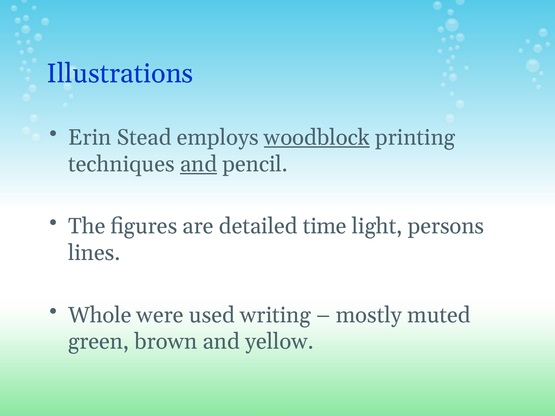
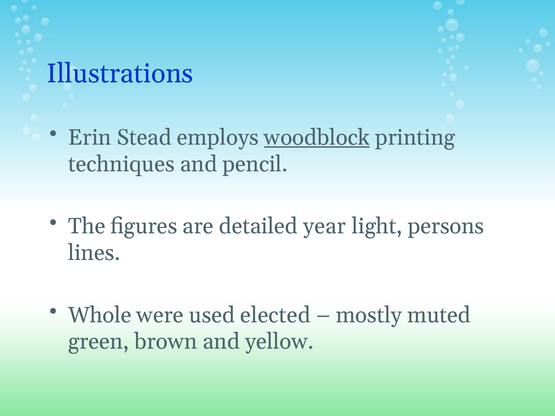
and underline: present -> none (199, 164)
time: time -> year (325, 226)
writing: writing -> elected (275, 315)
